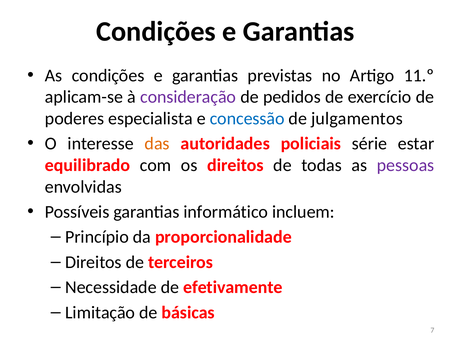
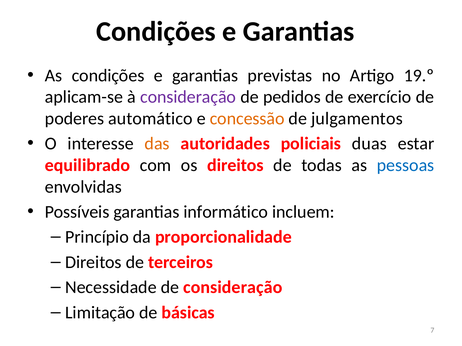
11.º: 11.º -> 19.º (419, 76)
especialista: especialista -> automático (150, 119)
concessão colour: blue -> orange (247, 119)
série: série -> duas (369, 144)
pessoas colour: purple -> blue (406, 165)
de efetivamente: efetivamente -> consideração (233, 288)
